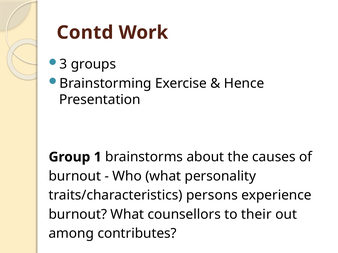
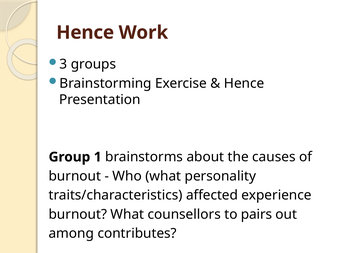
Contd: Contd -> Hence (85, 33)
persons: persons -> affected (212, 196)
their: their -> pairs (257, 215)
